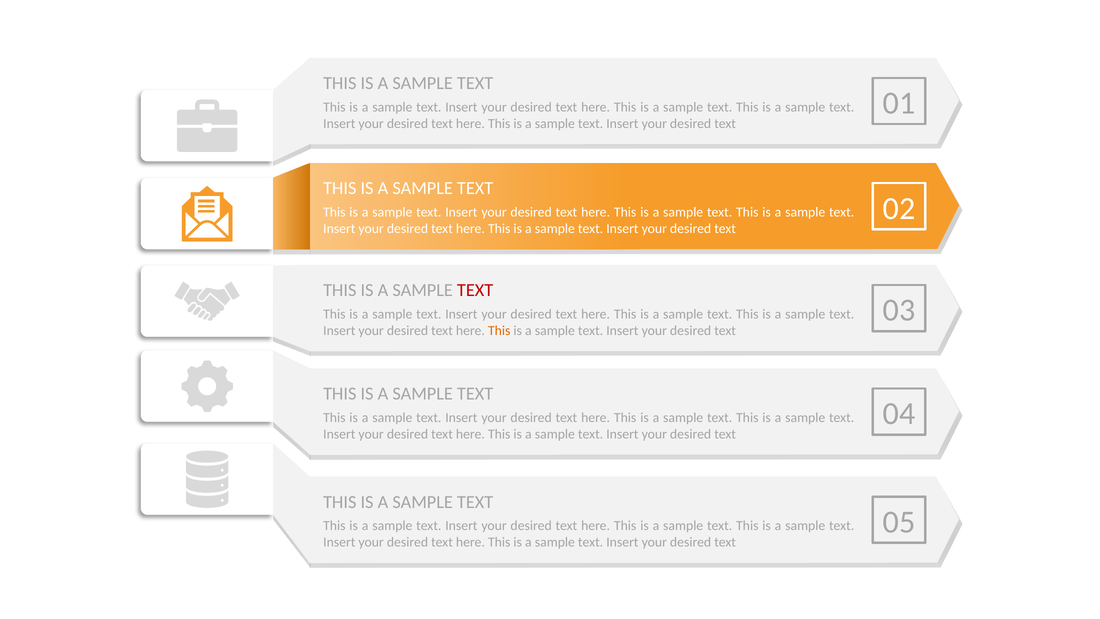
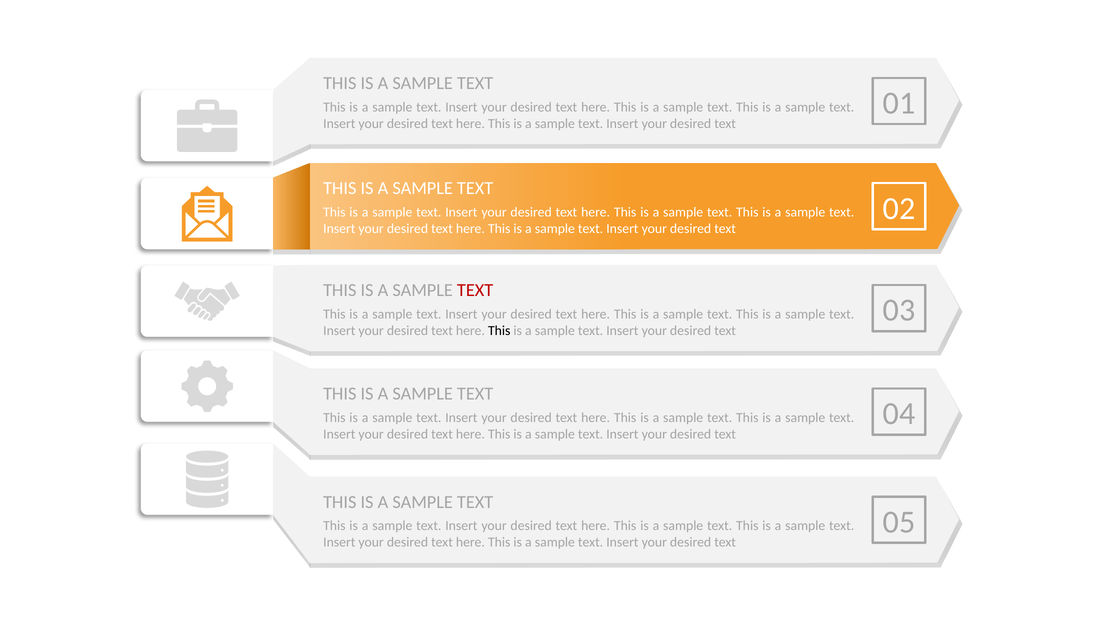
This colour: orange -> black (499, 330)
